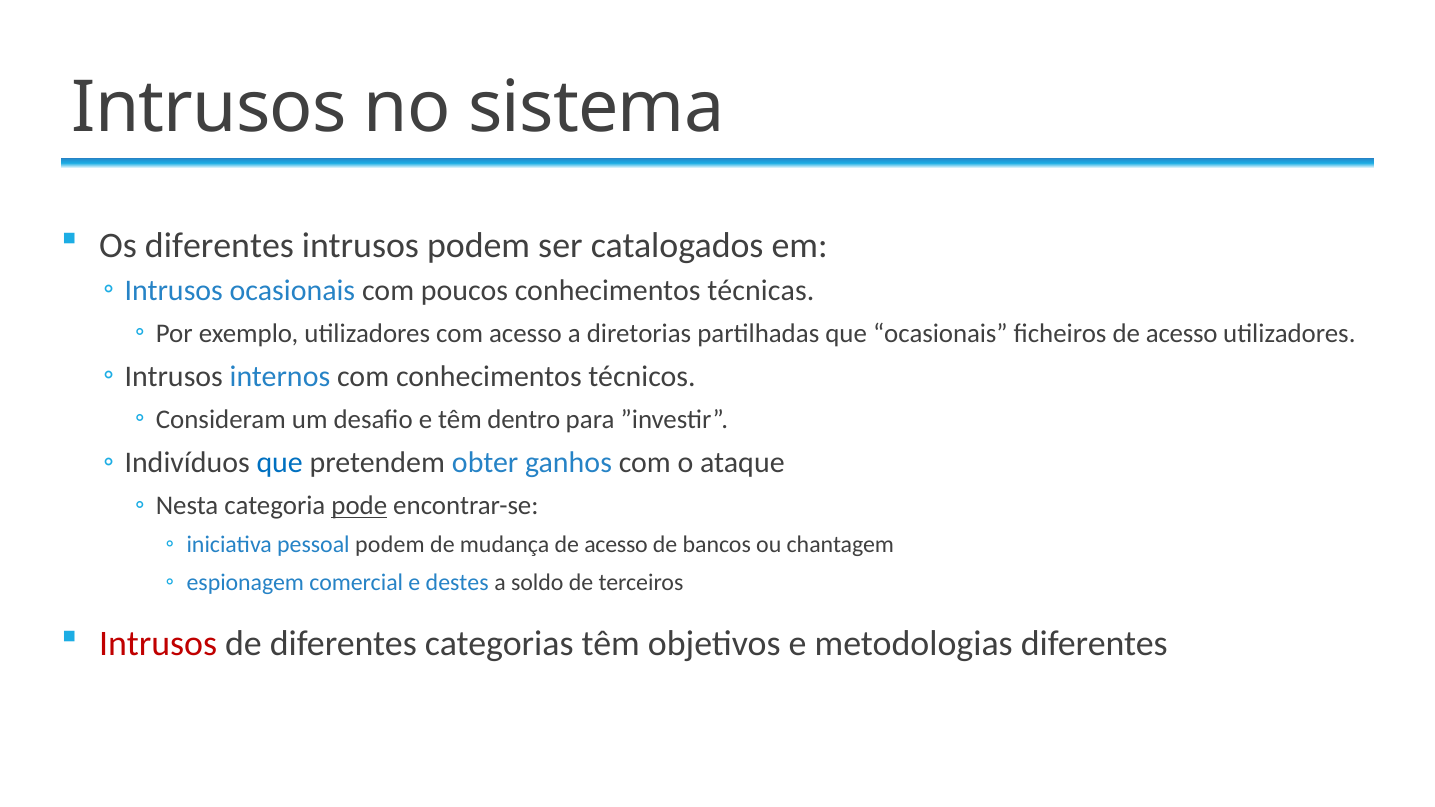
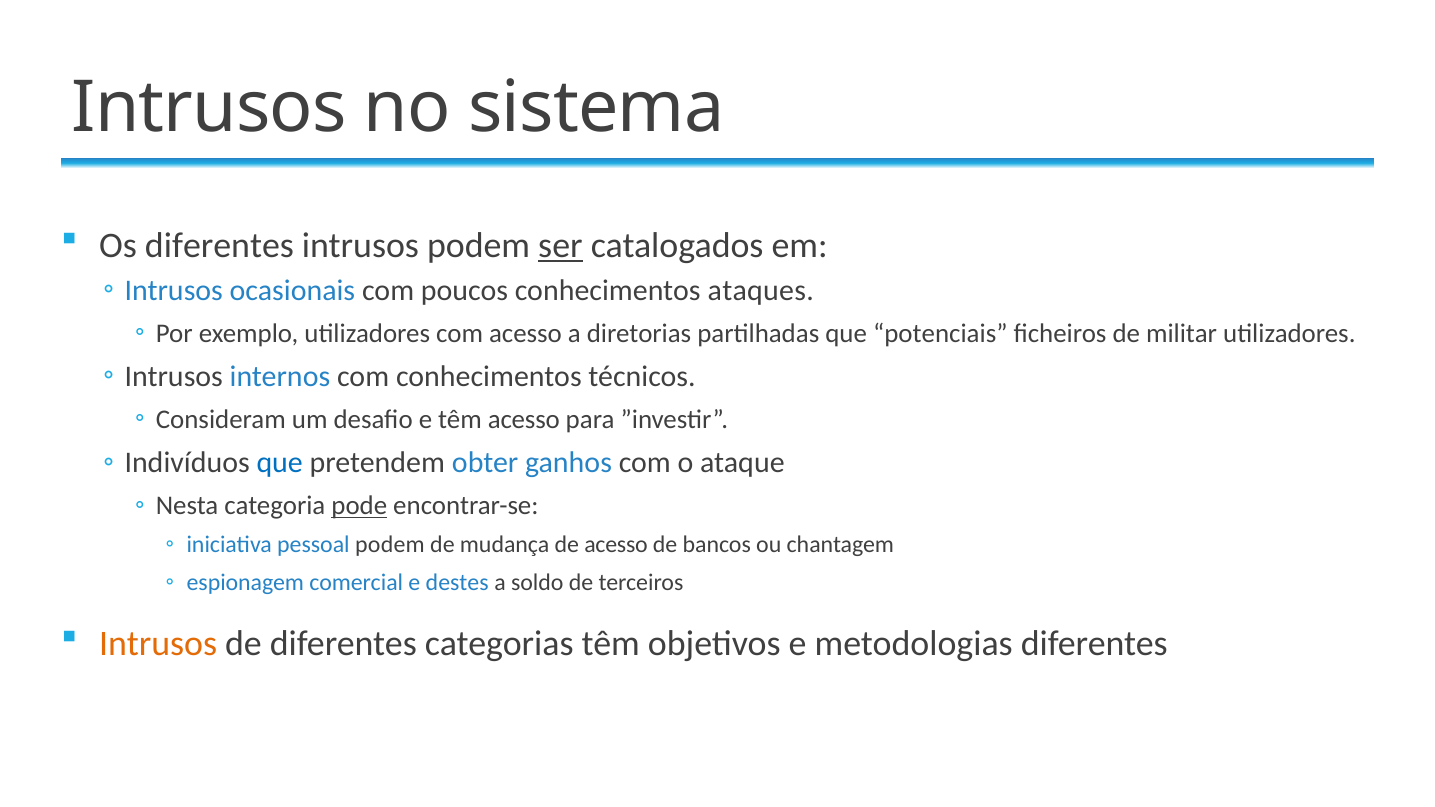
ser underline: none -> present (560, 246)
técnicas: técnicas -> ataques (761, 291)
que ocasionais: ocasionais -> potenciais (940, 334)
ficheiros de acesso: acesso -> militar (1182, 334)
têm dentro: dentro -> acesso (524, 420)
Intrusos colour: red -> orange (158, 643)
